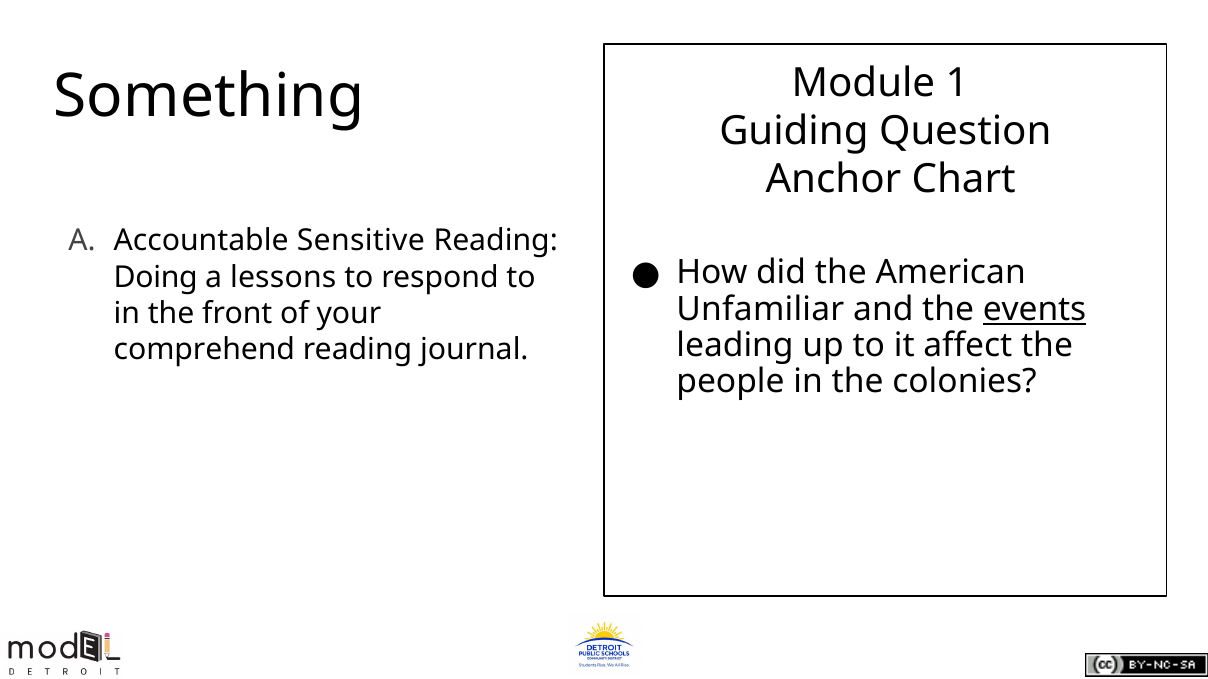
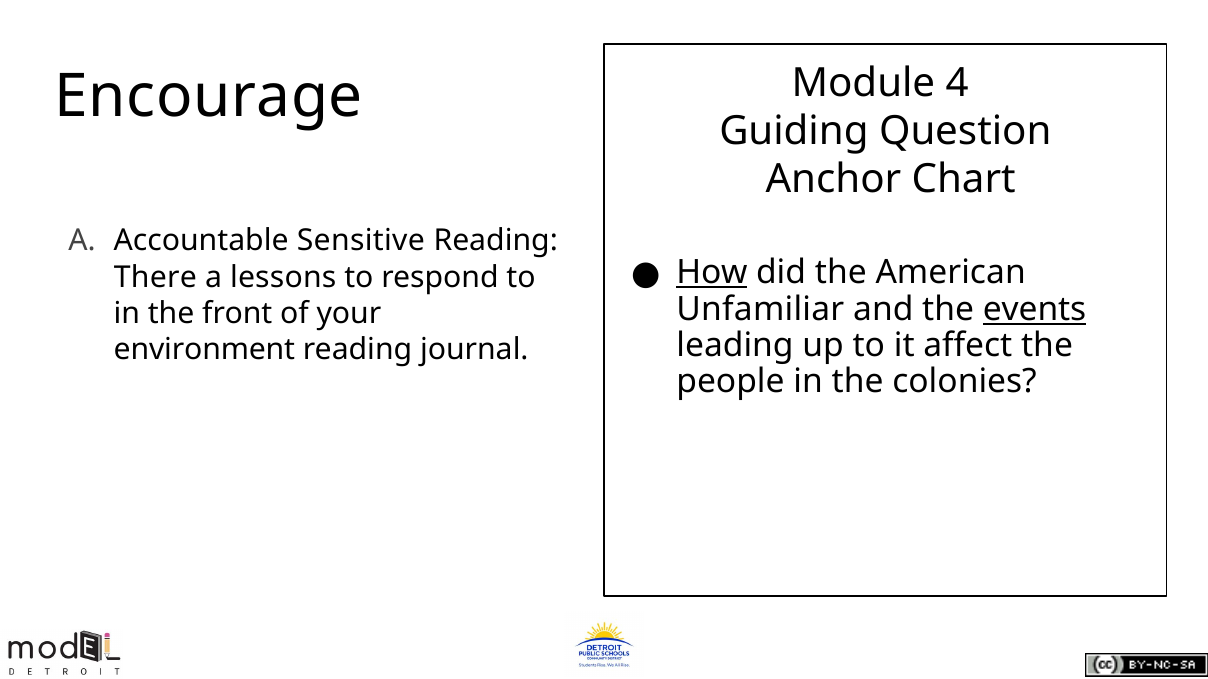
1: 1 -> 4 (957, 83)
Something: Something -> Encourage (209, 97)
How underline: none -> present (712, 273)
Doing: Doing -> There (155, 277)
comprehend: comprehend -> environment (204, 350)
